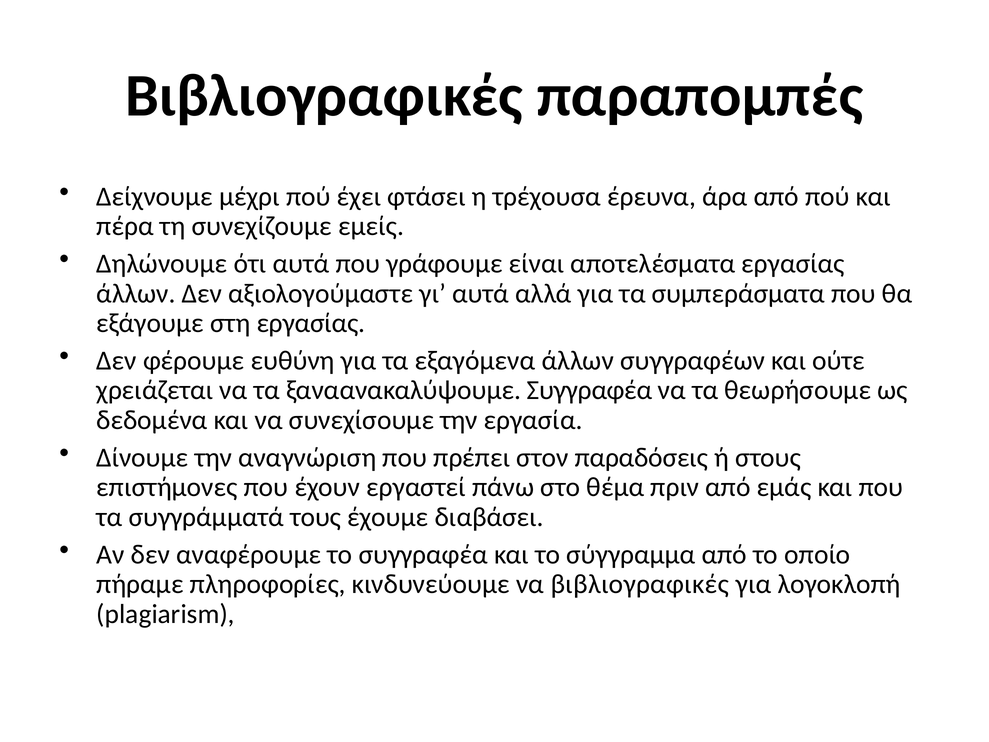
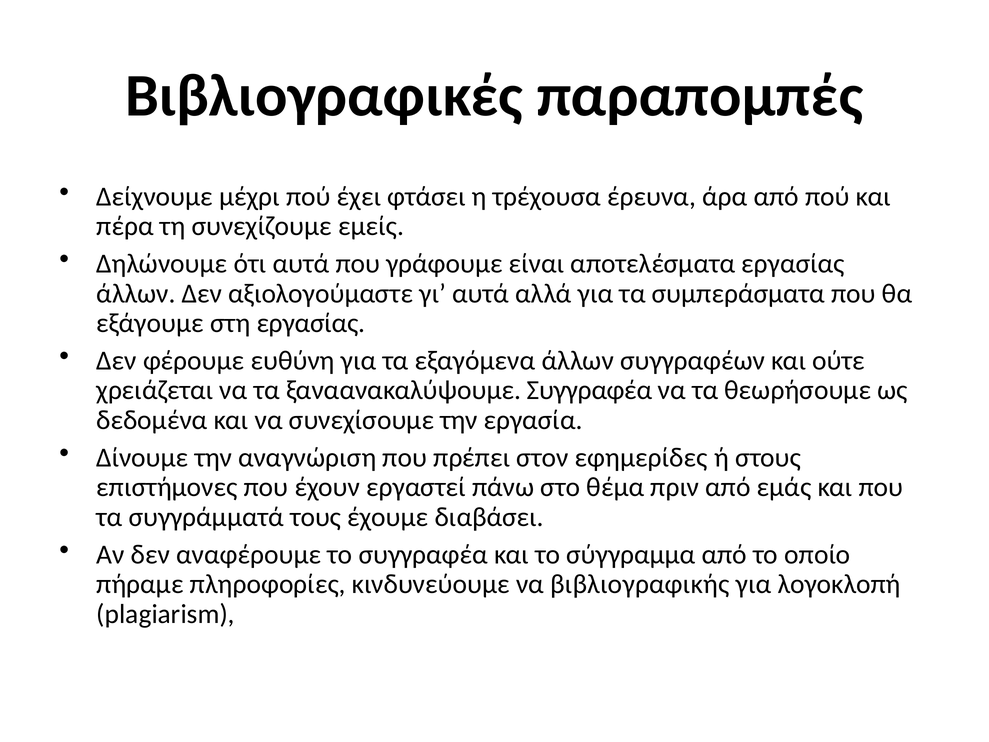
παραδόσεις: παραδόσεις -> εφημερίδες (641, 458)
να βιβλιογραφικές: βιβλιογραφικές -> βιβλιογραφικής (640, 584)
